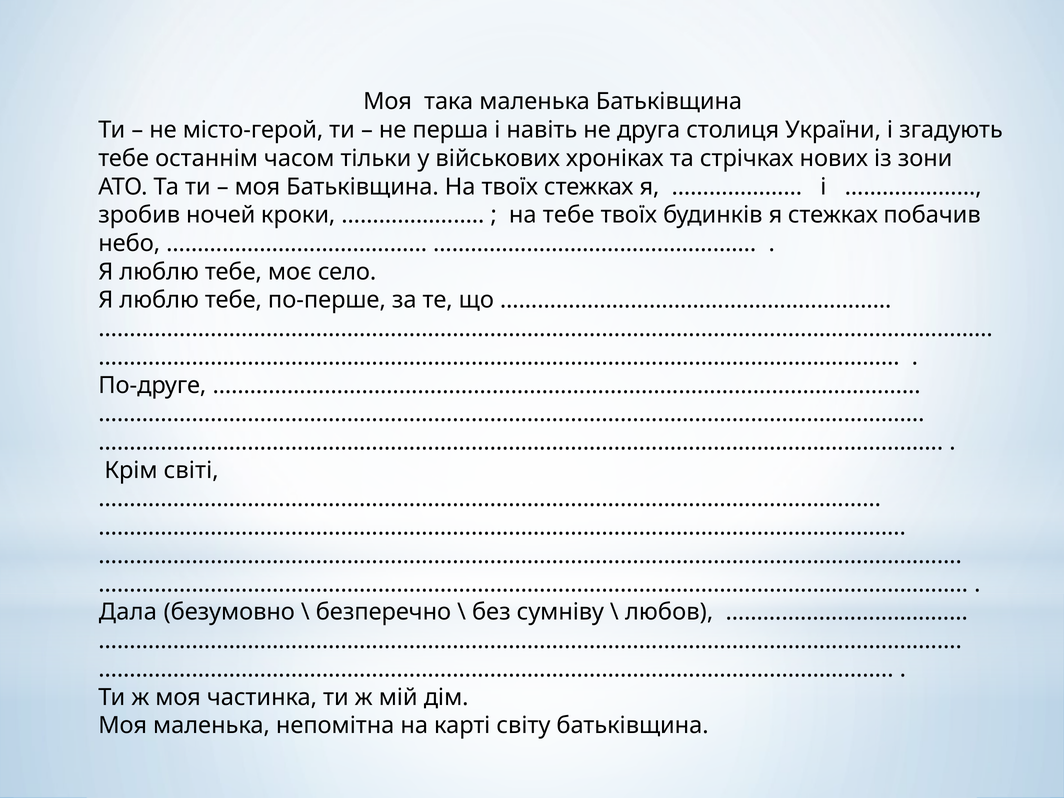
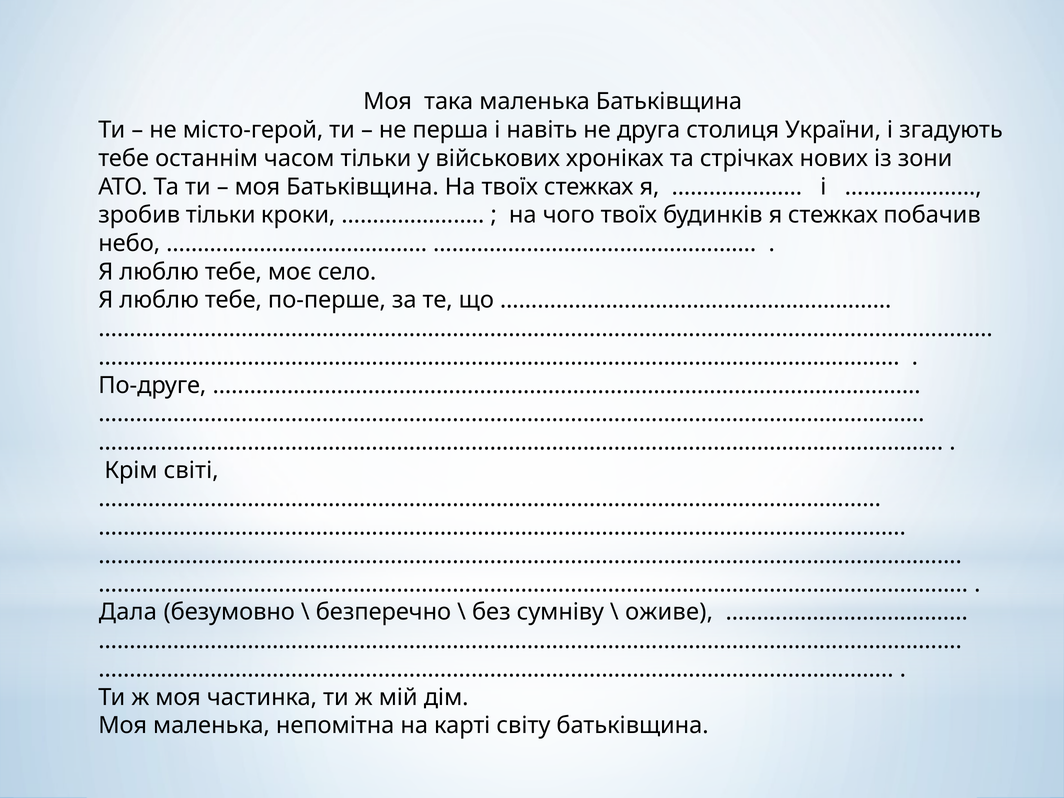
зробив ночей: ночей -> тільки (221, 215)
на тебе: тебе -> чого (569, 215)
любов: любов -> оживе (669, 612)
